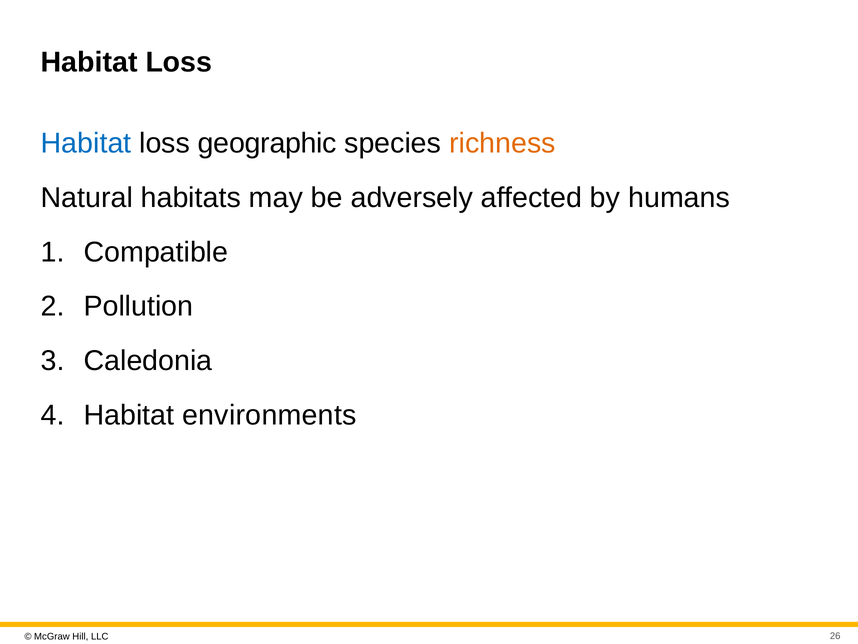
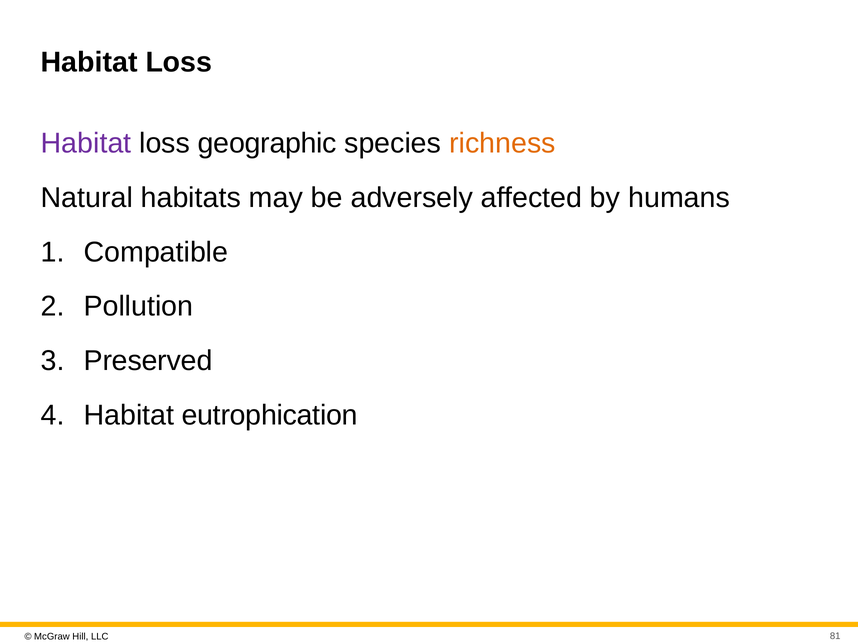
Habitat colour: blue -> purple (86, 143)
Caledonia: Caledonia -> Preserved (148, 361)
environments: environments -> eutrophication (270, 415)
26: 26 -> 81 (835, 635)
